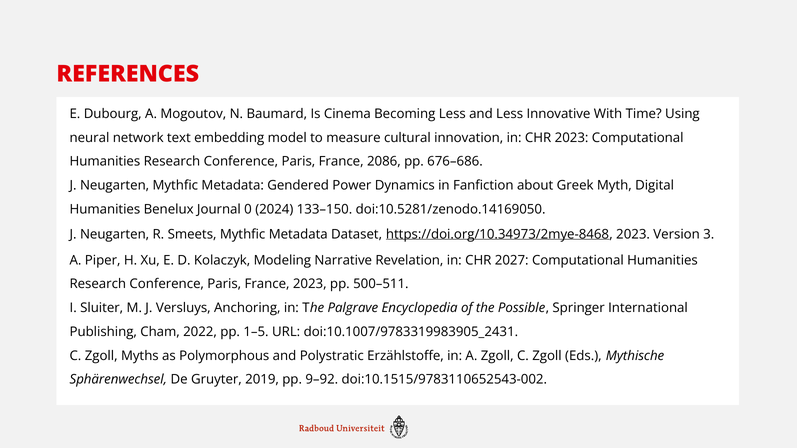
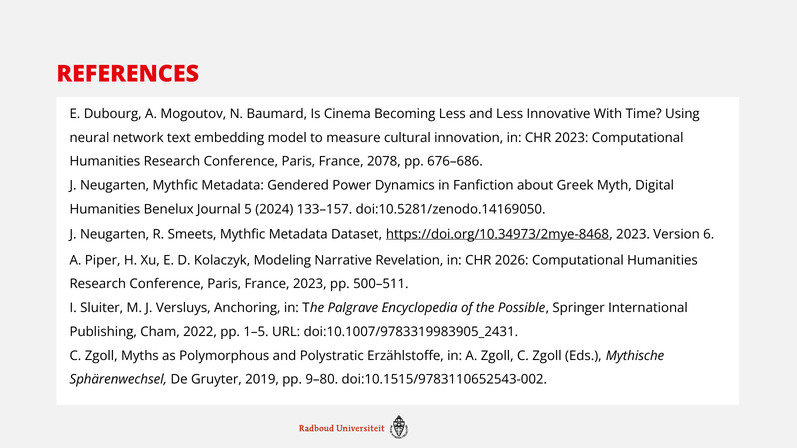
2086: 2086 -> 2078 (384, 162)
0: 0 -> 5 (248, 209)
133–150: 133–150 -> 133–157 (325, 209)
3: 3 -> 6 (709, 234)
2027: 2027 -> 2026 (512, 260)
9–92: 9–92 -> 9–80 (322, 380)
